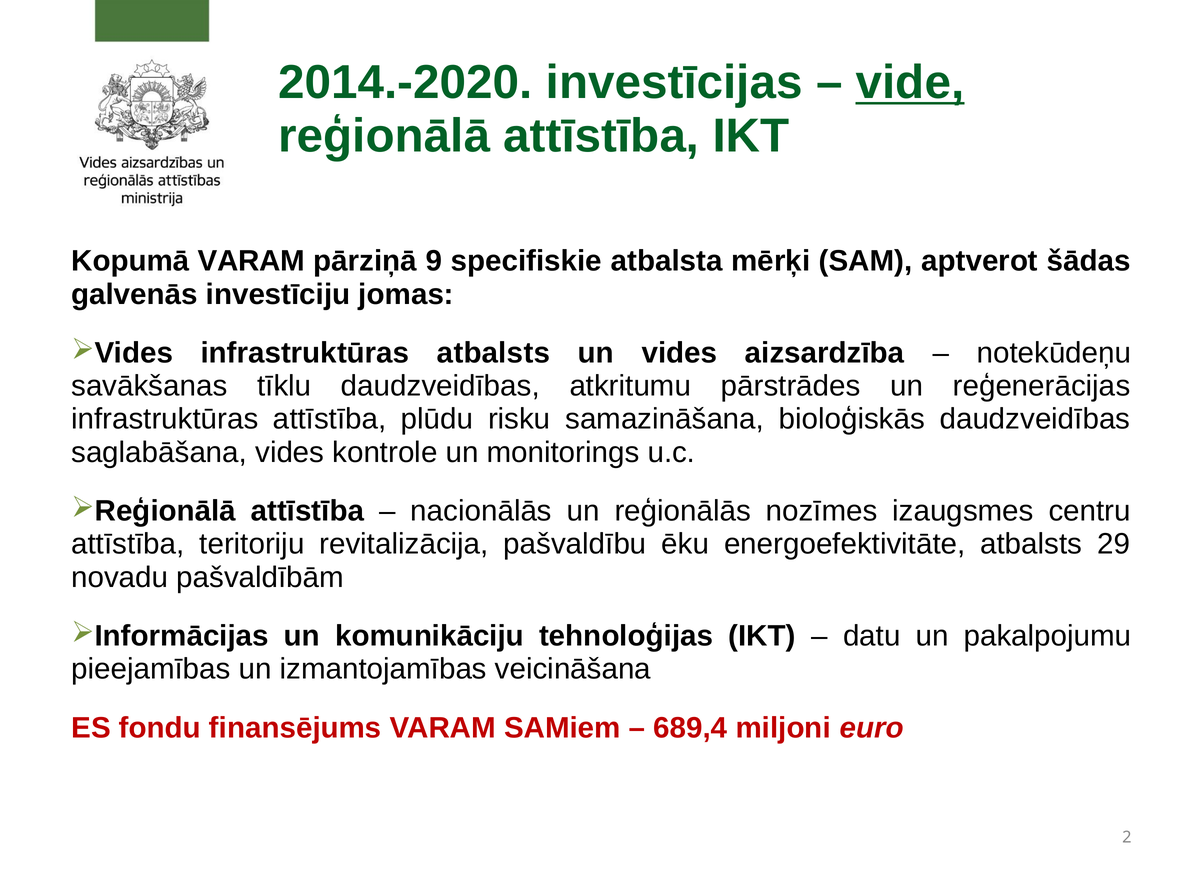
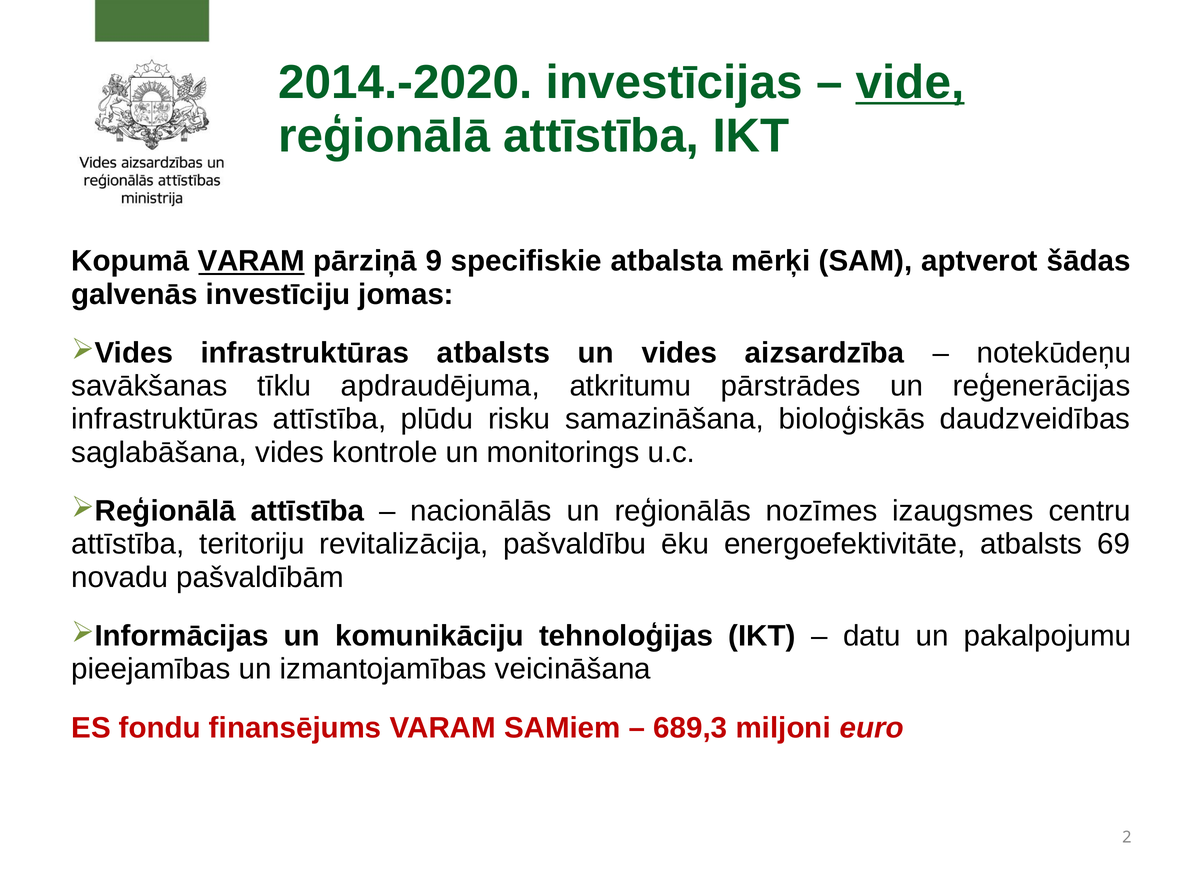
VARAM underline: none -> present (252, 261)
tīklu daudzveidības: daudzveidības -> apdraudējuma (440, 386)
29: 29 -> 69 (1114, 544)
689,4: 689,4 -> 689,3 (690, 728)
